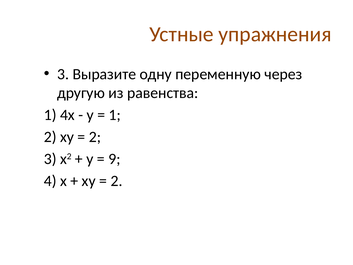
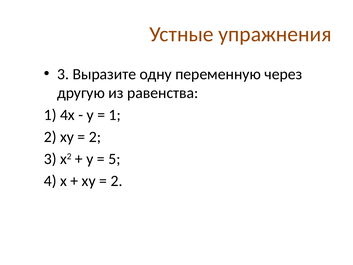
9: 9 -> 5 (114, 159)
